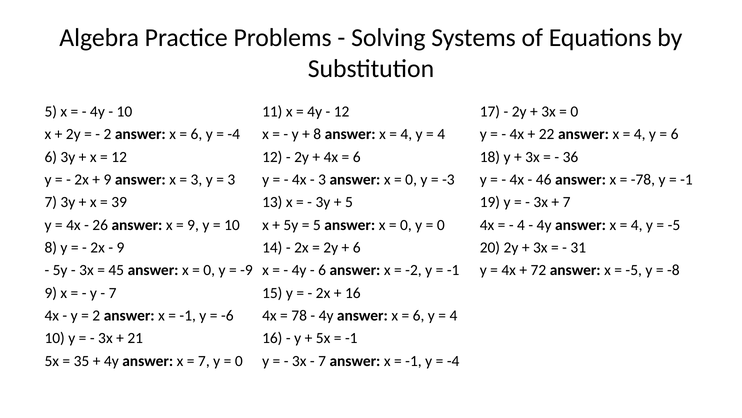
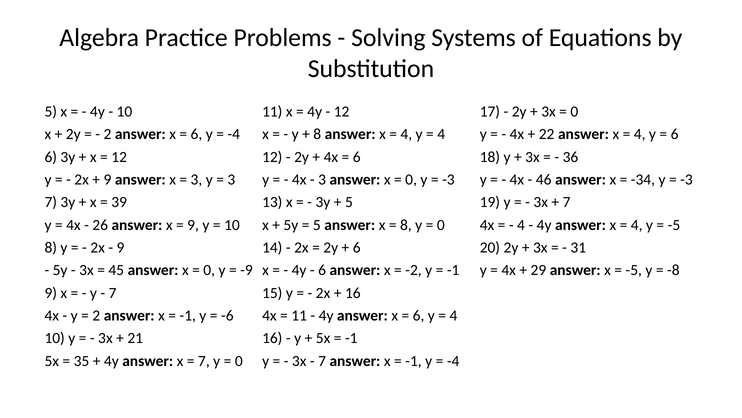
-78: -78 -> -34 (643, 179)
-1: -1 -> -3 (686, 179)
0: 0 -> 8 (406, 225)
72: 72 -> 29 (538, 270)
78: 78 -> 11 (299, 315)
